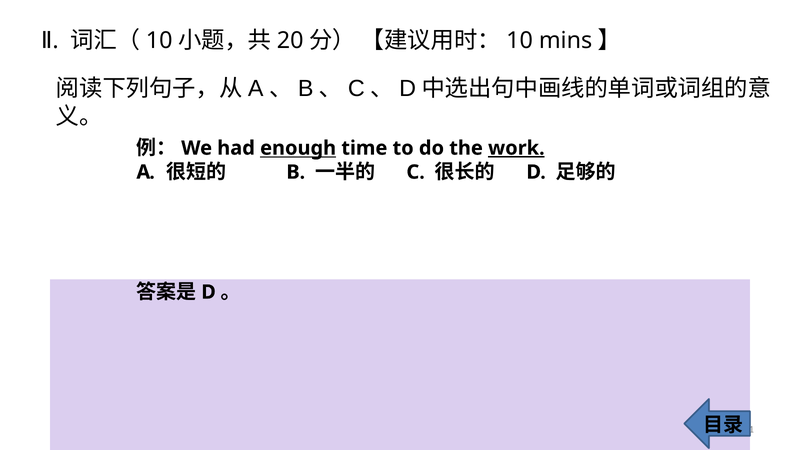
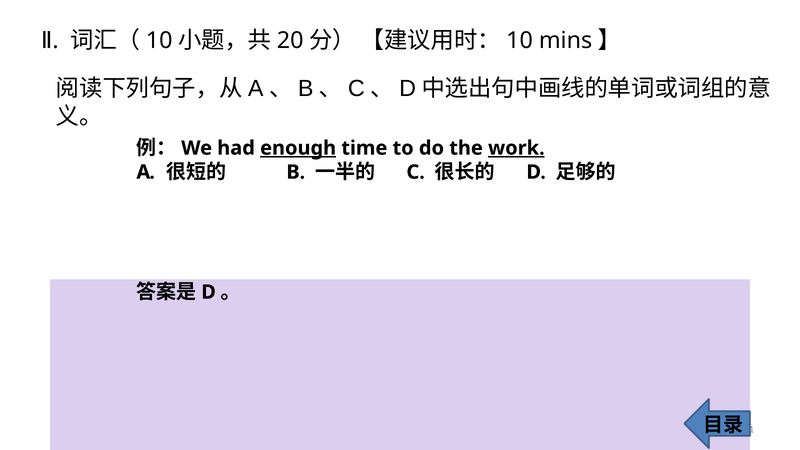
enough underline: none -> present (298, 148)
